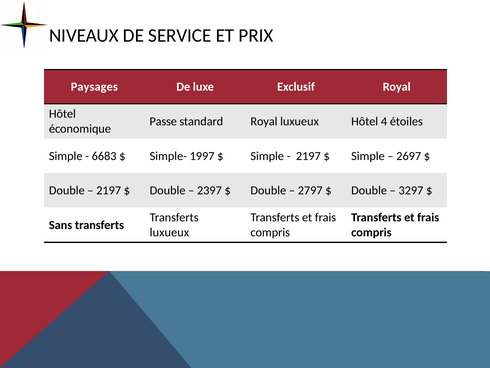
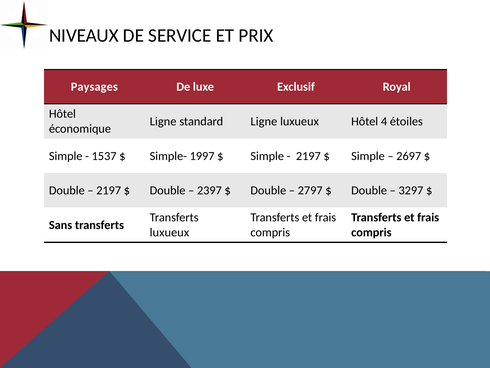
Passe: Passe -> Ligne (163, 121)
standard Royal: Royal -> Ligne (264, 121)
6683: 6683 -> 1537 (104, 156)
